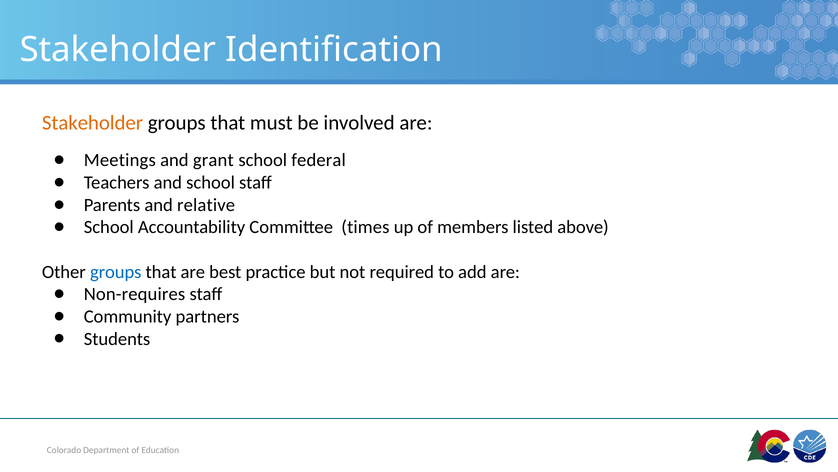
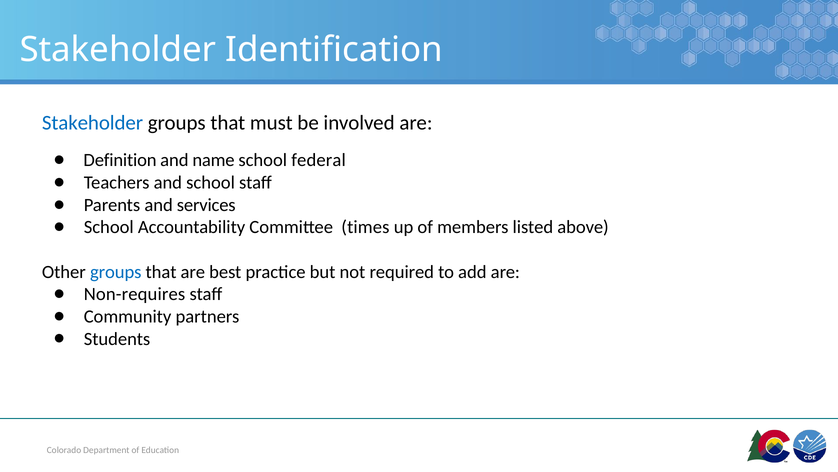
Stakeholder colour: orange -> blue (92, 123)
Meetings: Meetings -> Definition (120, 160)
grant: grant -> name (214, 160)
relative: relative -> services (206, 205)
